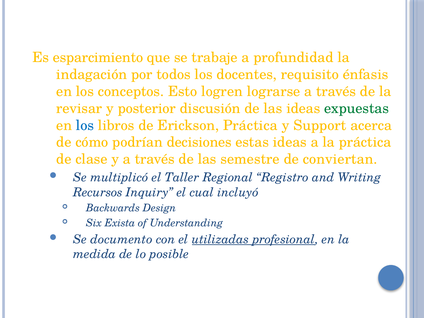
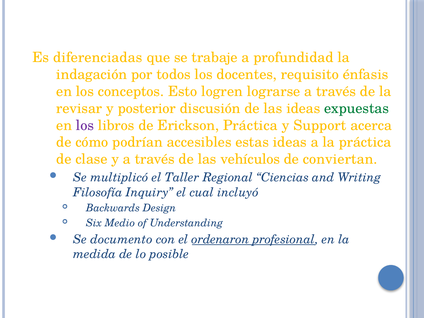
esparcimiento: esparcimiento -> diferenciadas (98, 57)
los colour: blue -> purple (85, 125)
decisiones: decisiones -> accesibles (199, 142)
semestre: semestre -> vehículos (250, 159)
Registro: Registro -> Ciencias (283, 178)
Recursos: Recursos -> Filosofía (98, 192)
Exista: Exista -> Medio (120, 223)
utilizadas: utilizadas -> ordenaron (220, 239)
